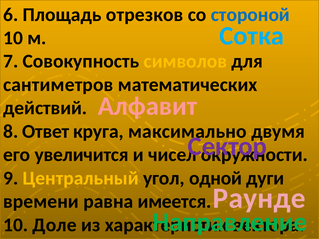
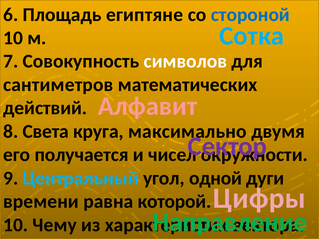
отрезков: отрезков -> египтяне (145, 15)
символов colour: yellow -> white (185, 61)
Ответ: Ответ -> Света (46, 132)
увеличится: увеличится -> получается (82, 155)
Центральный colour: yellow -> light blue (81, 178)
Раунде: Раунде -> Цифры (259, 199)
имеется: имеется -> которой (174, 202)
Доле: Доле -> Чему (55, 225)
